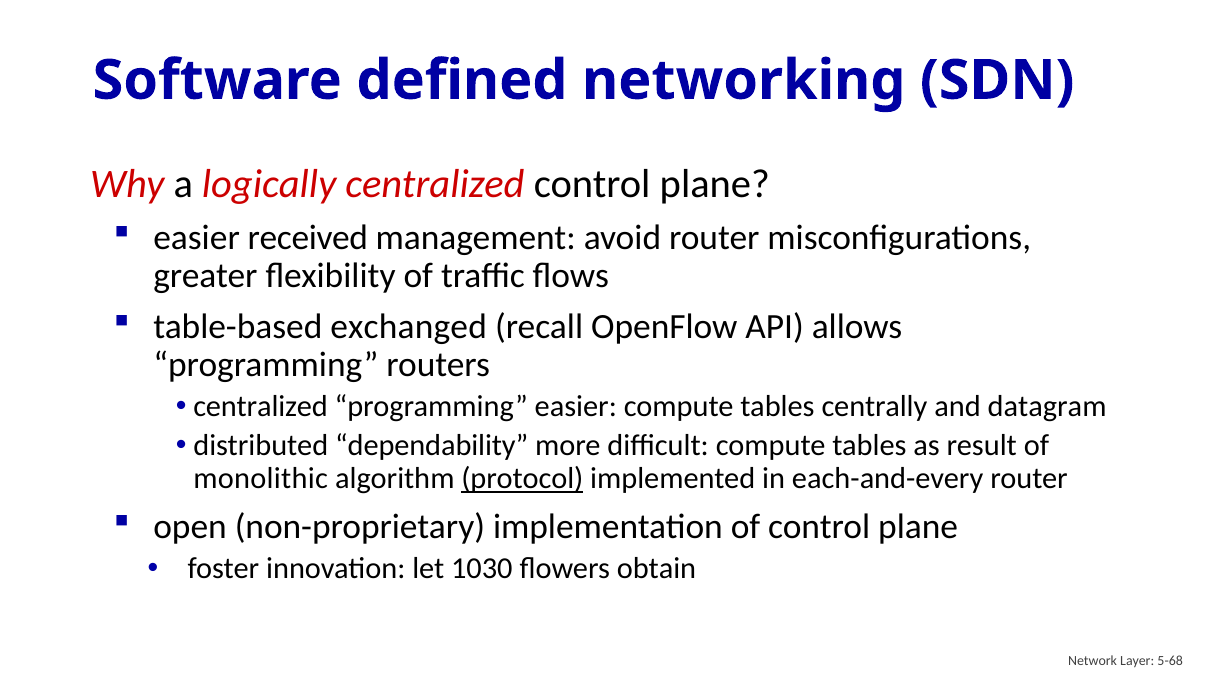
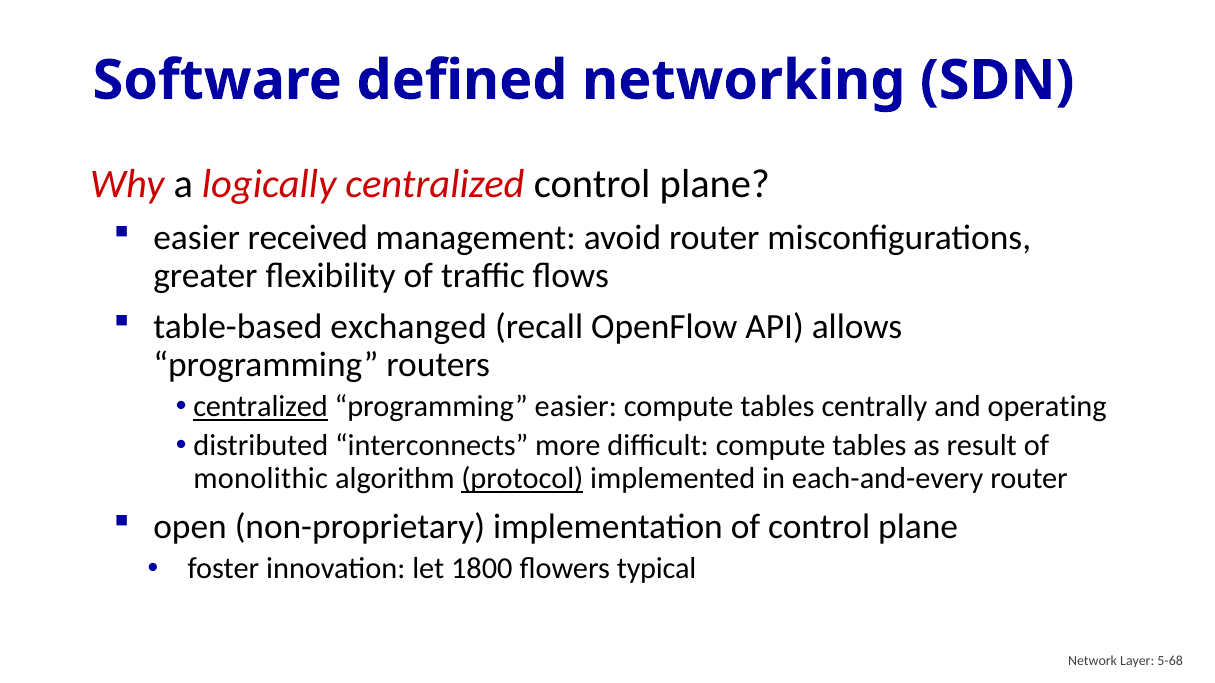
centralized underline: none -> present (261, 407)
datagram: datagram -> operating (1047, 407)
dependability: dependability -> interconnects (432, 446)
1030: 1030 -> 1800 (482, 569)
obtain: obtain -> typical (657, 569)
